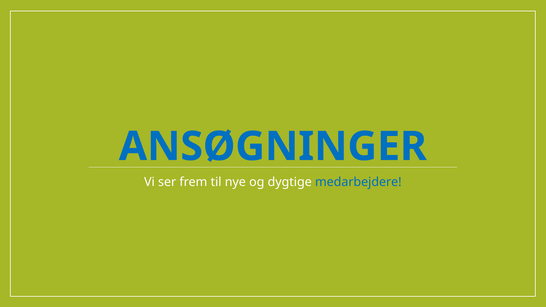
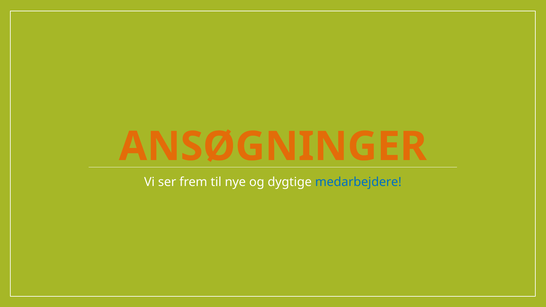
ANSØGNINGER colour: blue -> orange (273, 147)
